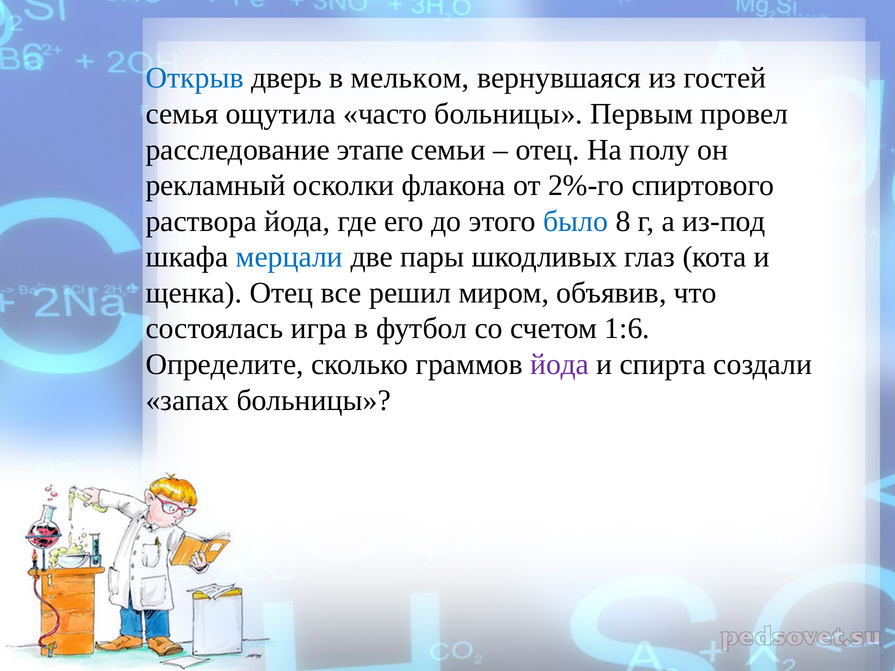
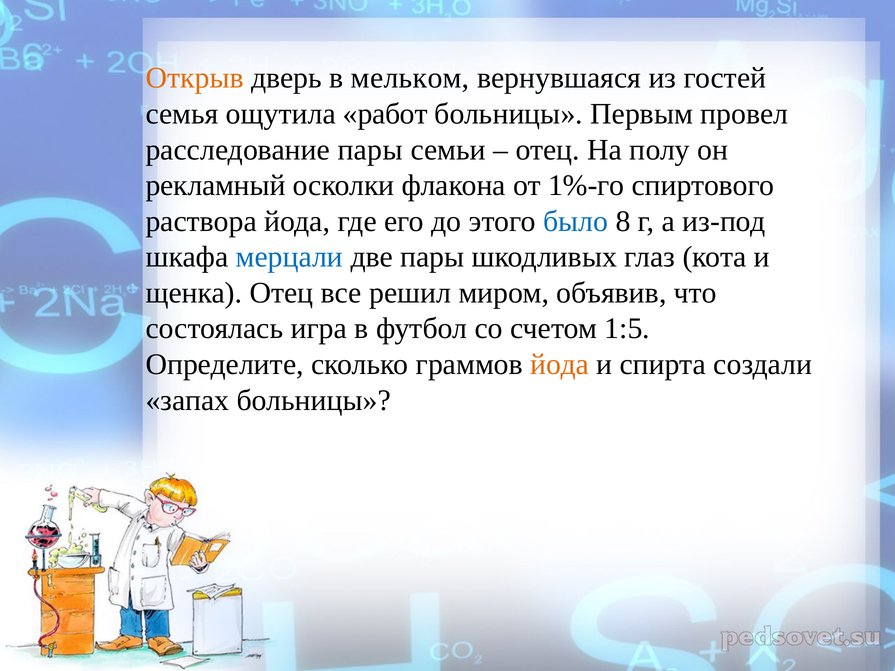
Открыв colour: blue -> orange (195, 78)
часто: часто -> работ (385, 114)
расследование этапе: этапе -> пары (370, 150)
2%-го: 2%-го -> 1%-го (586, 186)
1:6: 1:6 -> 1:5 (627, 329)
йода colour: purple -> orange (560, 365)
